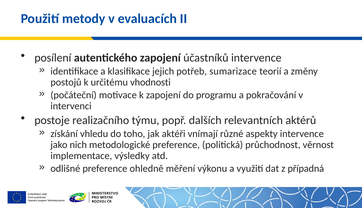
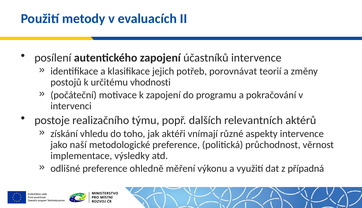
sumarizace: sumarizace -> porovnávat (233, 71)
nich: nich -> naší (78, 145)
